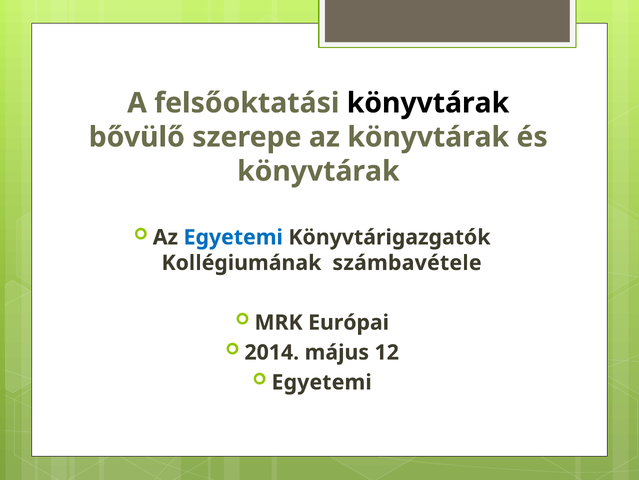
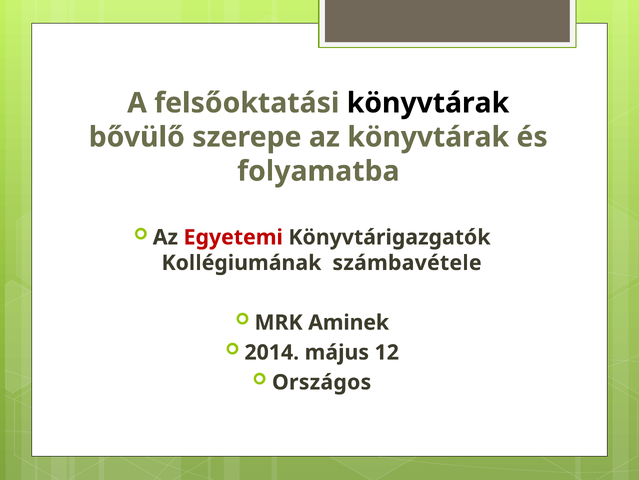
könyvtárak: könyvtárak -> folyamatba (318, 171)
Egyetemi colour: blue -> red (233, 237)
Európai: Európai -> Aminek (349, 322)
Egyetemi: Egyetemi -> Országos (322, 382)
